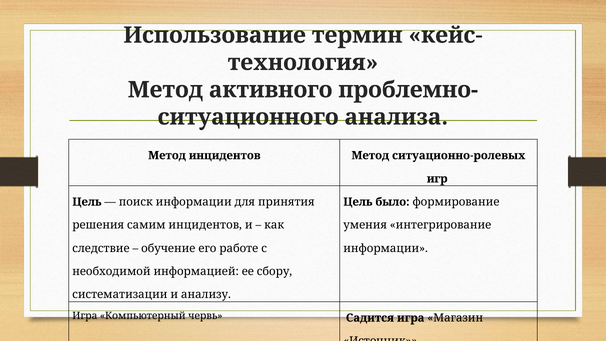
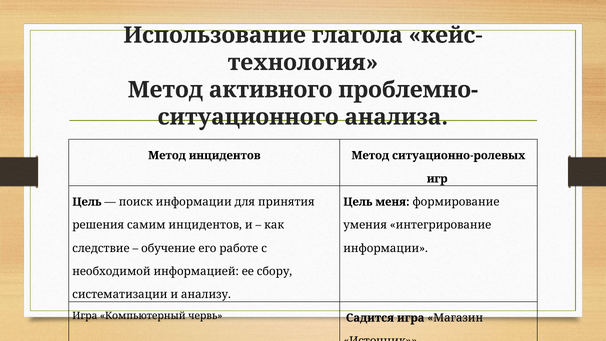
термин: термин -> глагола (357, 35)
было: было -> меня (392, 202)
